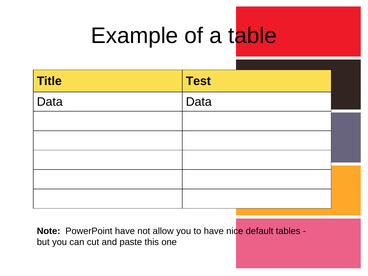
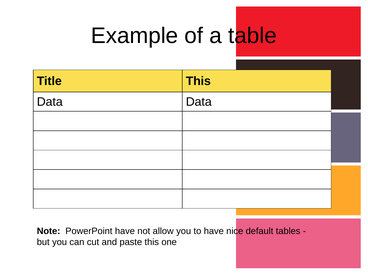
Title Test: Test -> This (198, 81)
